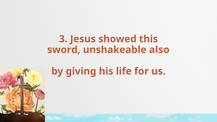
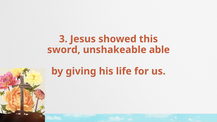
also: also -> able (159, 50)
